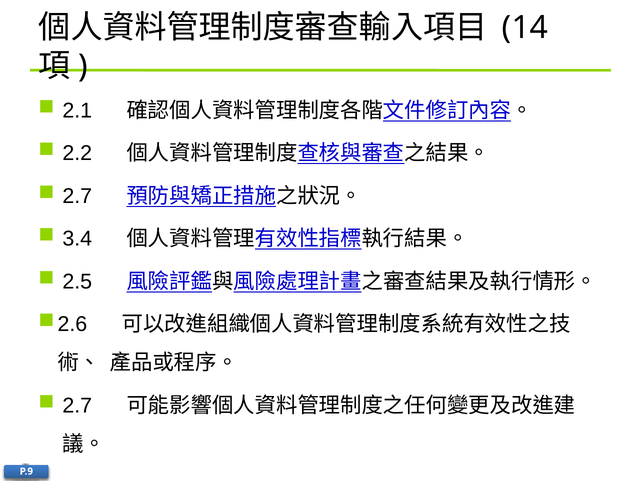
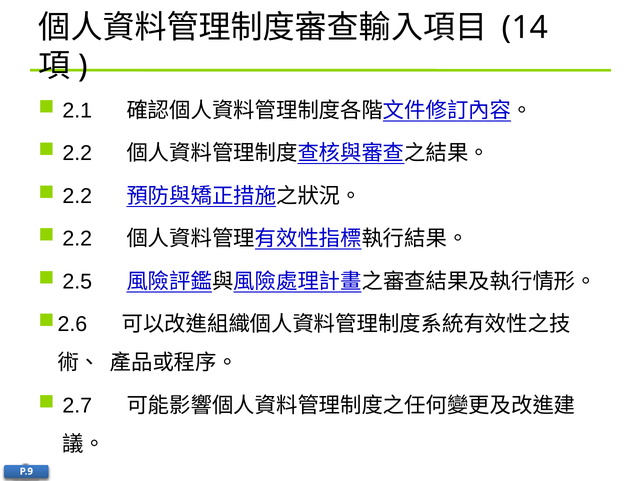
2.7: 2.7 -> 2.2 (77, 196)
3.4: 3.4 -> 2.2 (77, 239)
